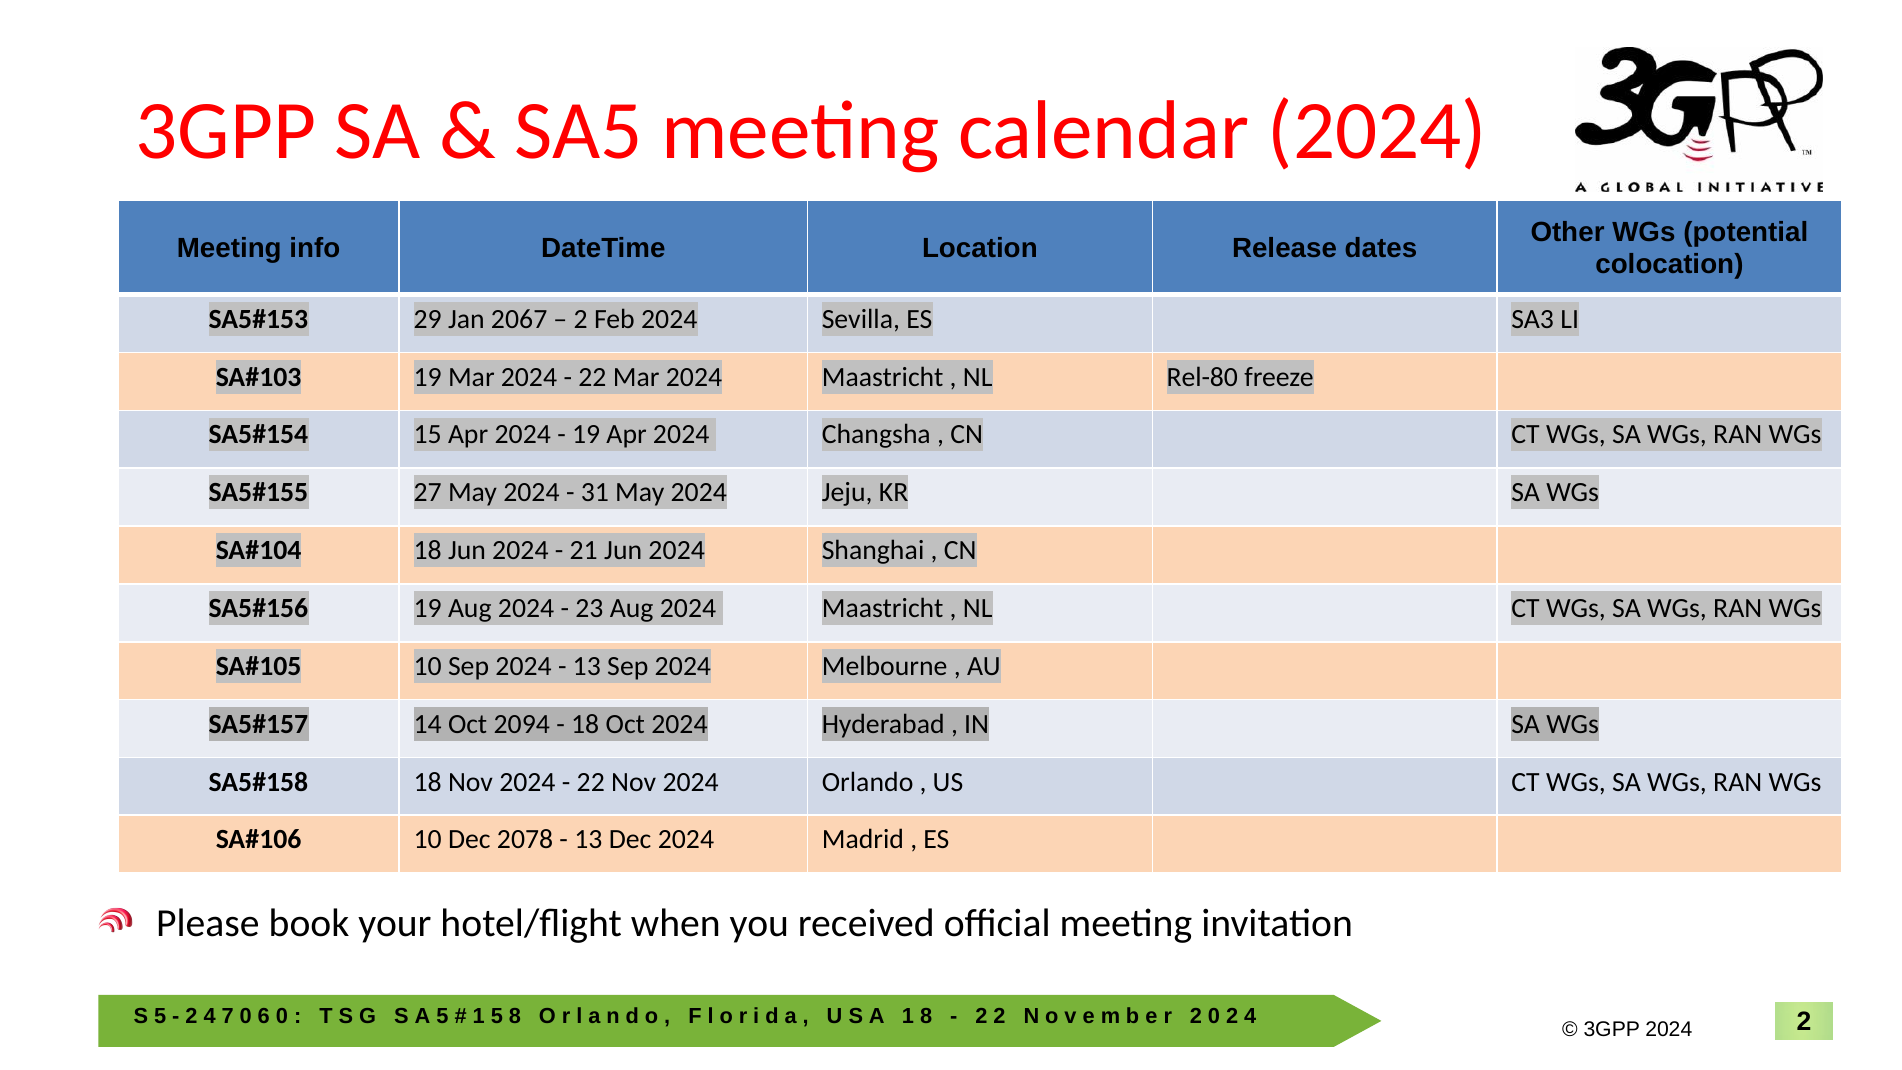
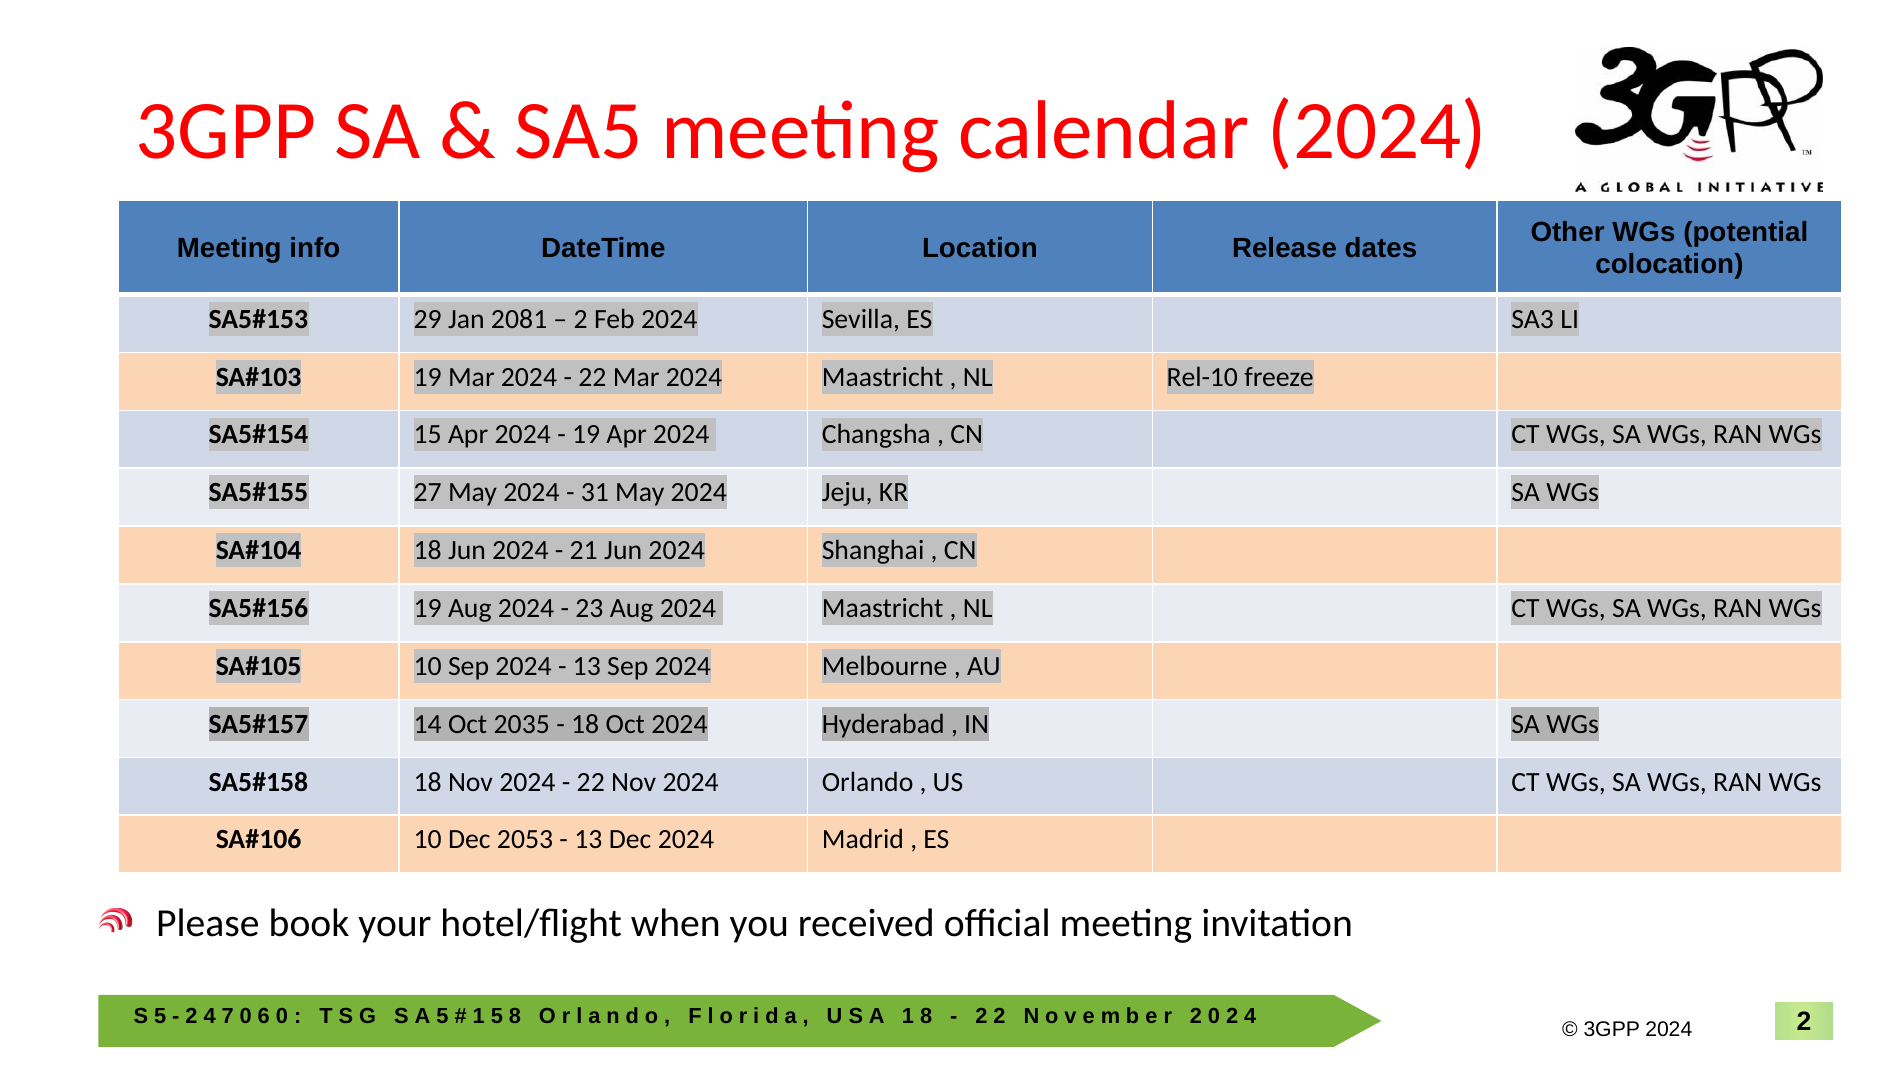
2067: 2067 -> 2081 (519, 319)
Rel-80: Rel-80 -> Rel-10 (1202, 377)
2094: 2094 -> 2035 (522, 724)
2078: 2078 -> 2053 (525, 840)
